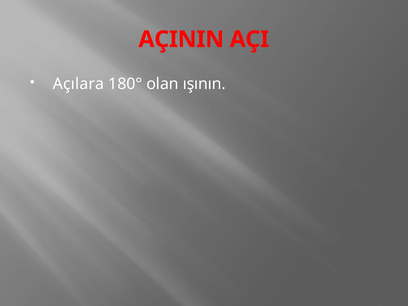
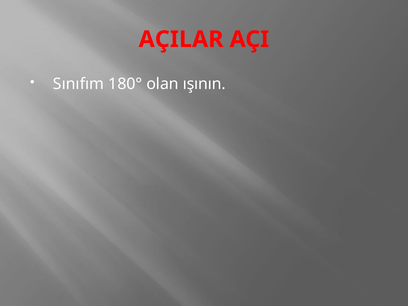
AÇININ: AÇININ -> AÇILAR (181, 39)
Açılara: Açılara -> Sınıfım (79, 84)
